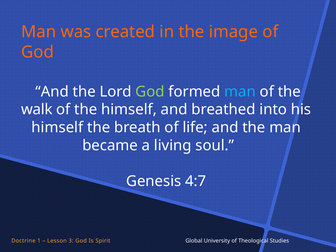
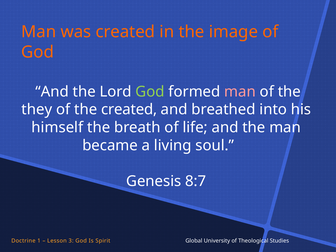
man colour: light blue -> pink (240, 92)
walk: walk -> they (37, 110)
the himself: himself -> created (129, 110)
4:7: 4:7 -> 8:7 (196, 181)
